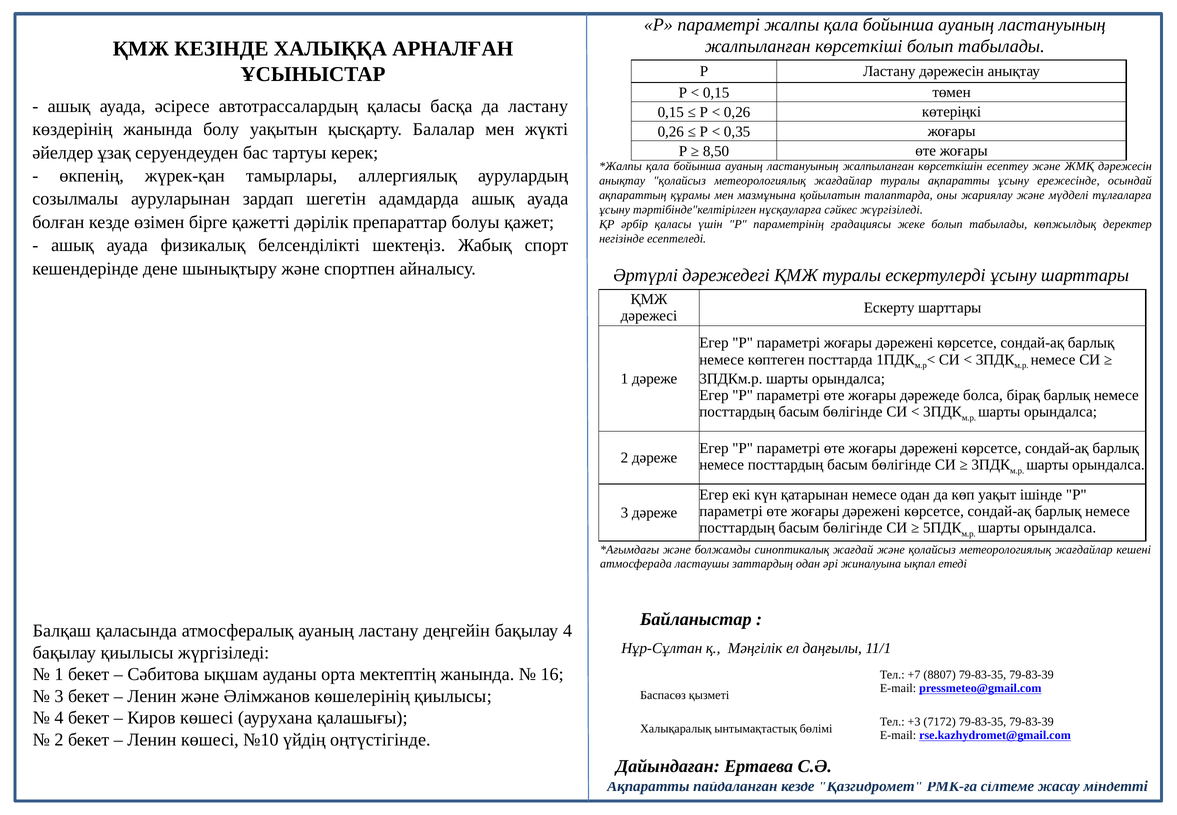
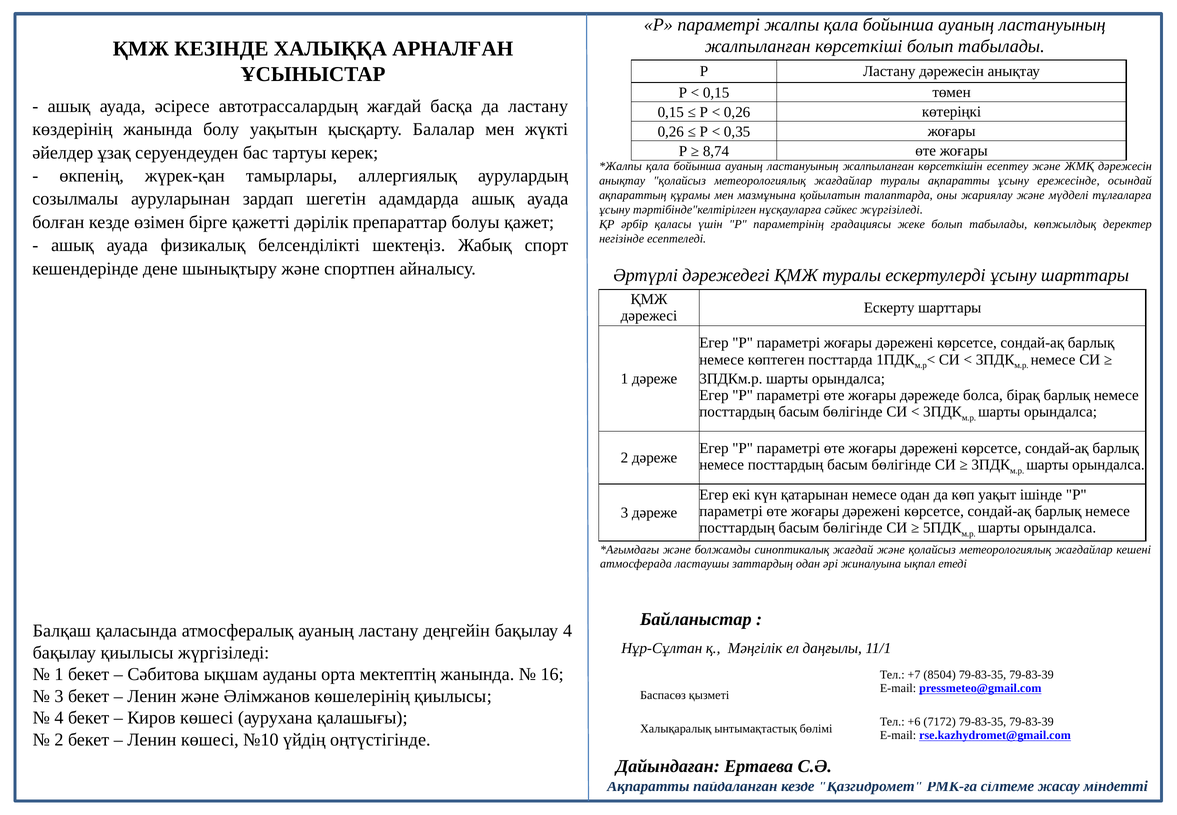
автотрассалардың қаласы: қаласы -> жағдай (394, 106)
8,50: 8,50 -> 8,74 (716, 151)
8807: 8807 -> 8504 (940, 675)
+3: +3 -> +6 (914, 722)
